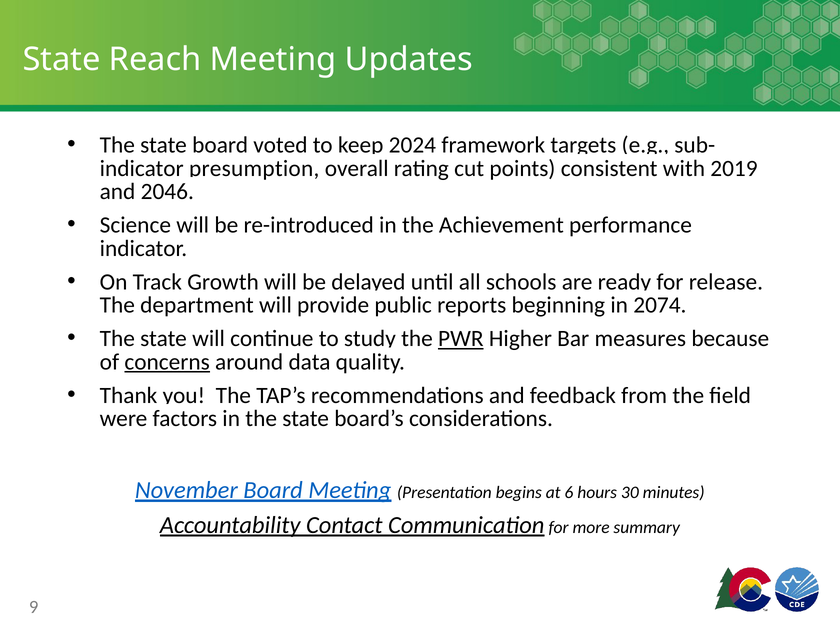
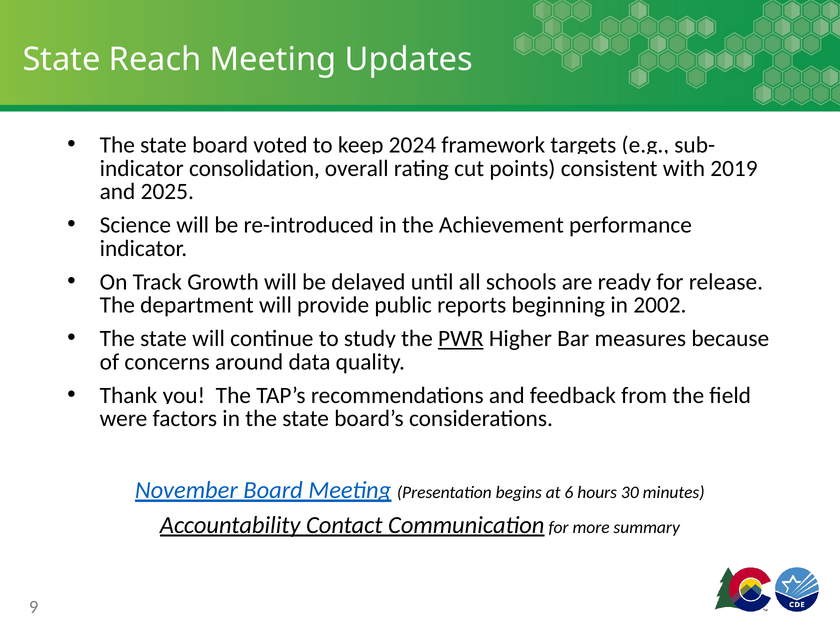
presumption: presumption -> consolidation (254, 168)
2046: 2046 -> 2025 (167, 192)
2074: 2074 -> 2002 (660, 305)
concerns underline: present -> none (167, 362)
